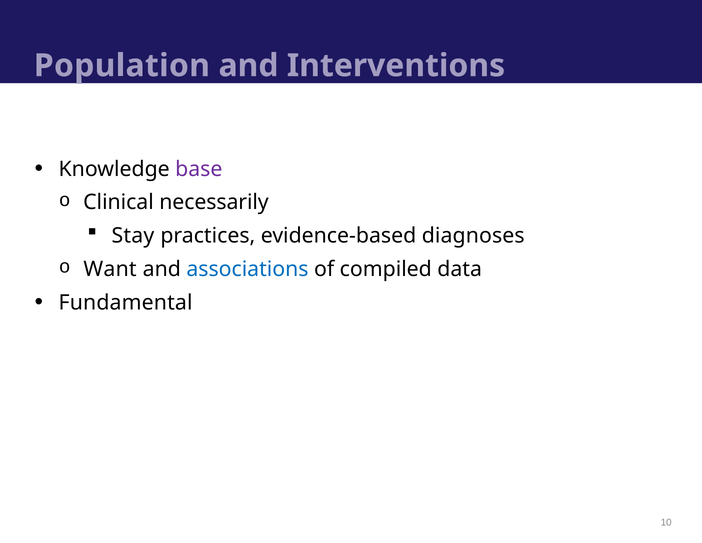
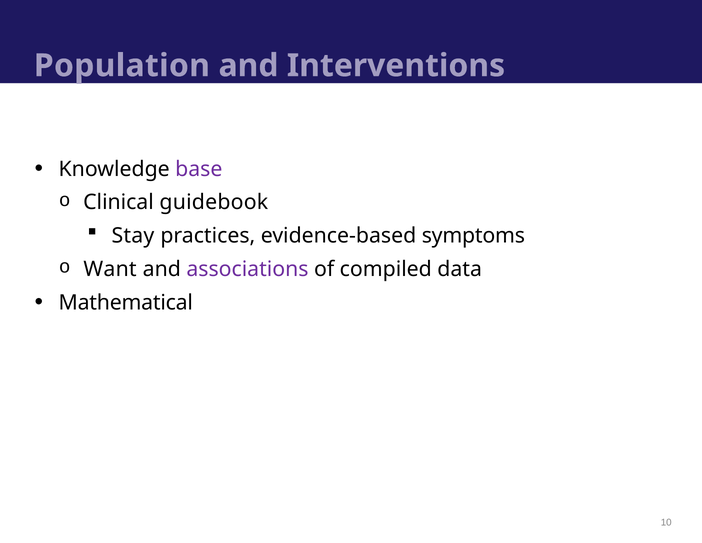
necessarily: necessarily -> guidebook (214, 202)
diagnoses: diagnoses -> symptoms (473, 236)
associations colour: blue -> purple (247, 269)
Fundamental: Fundamental -> Mathematical (126, 302)
